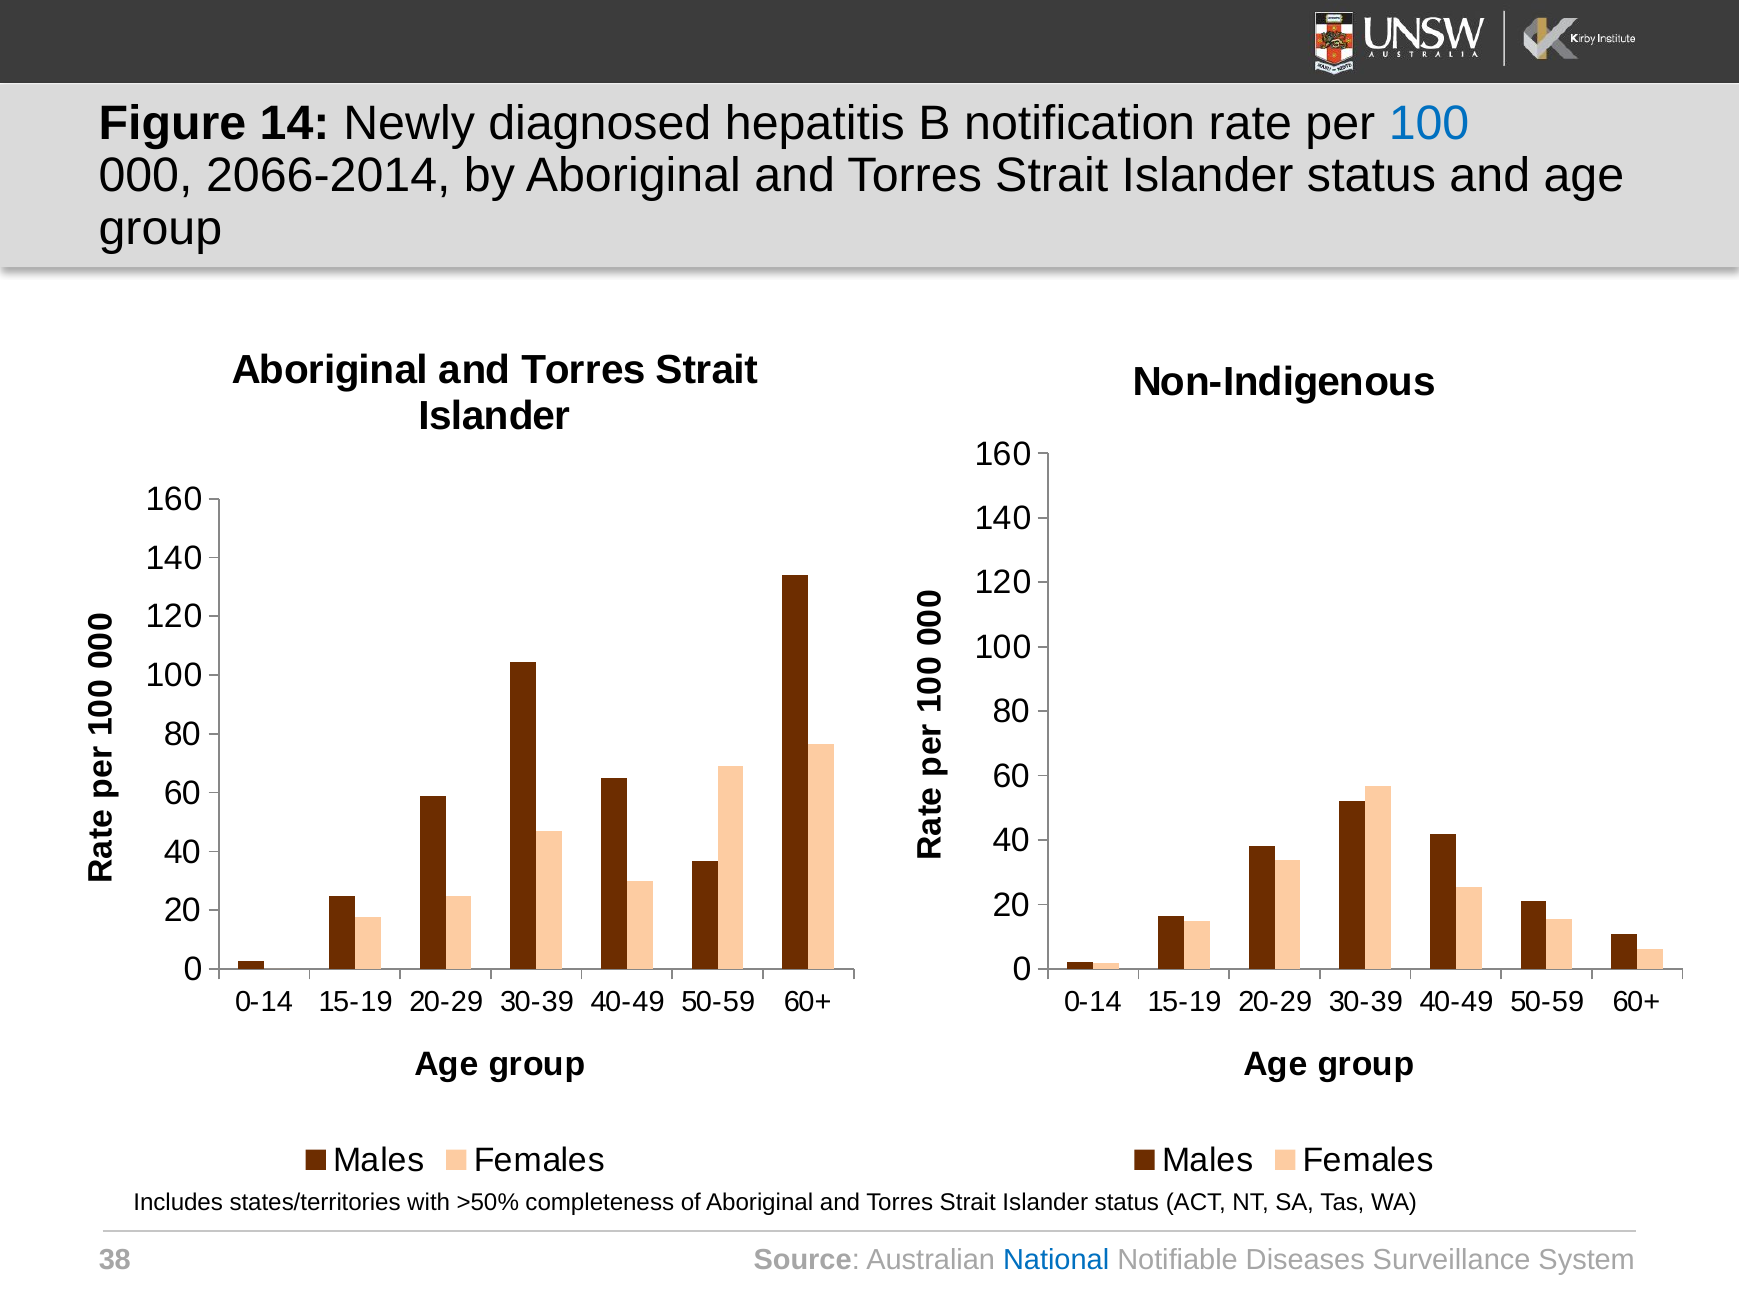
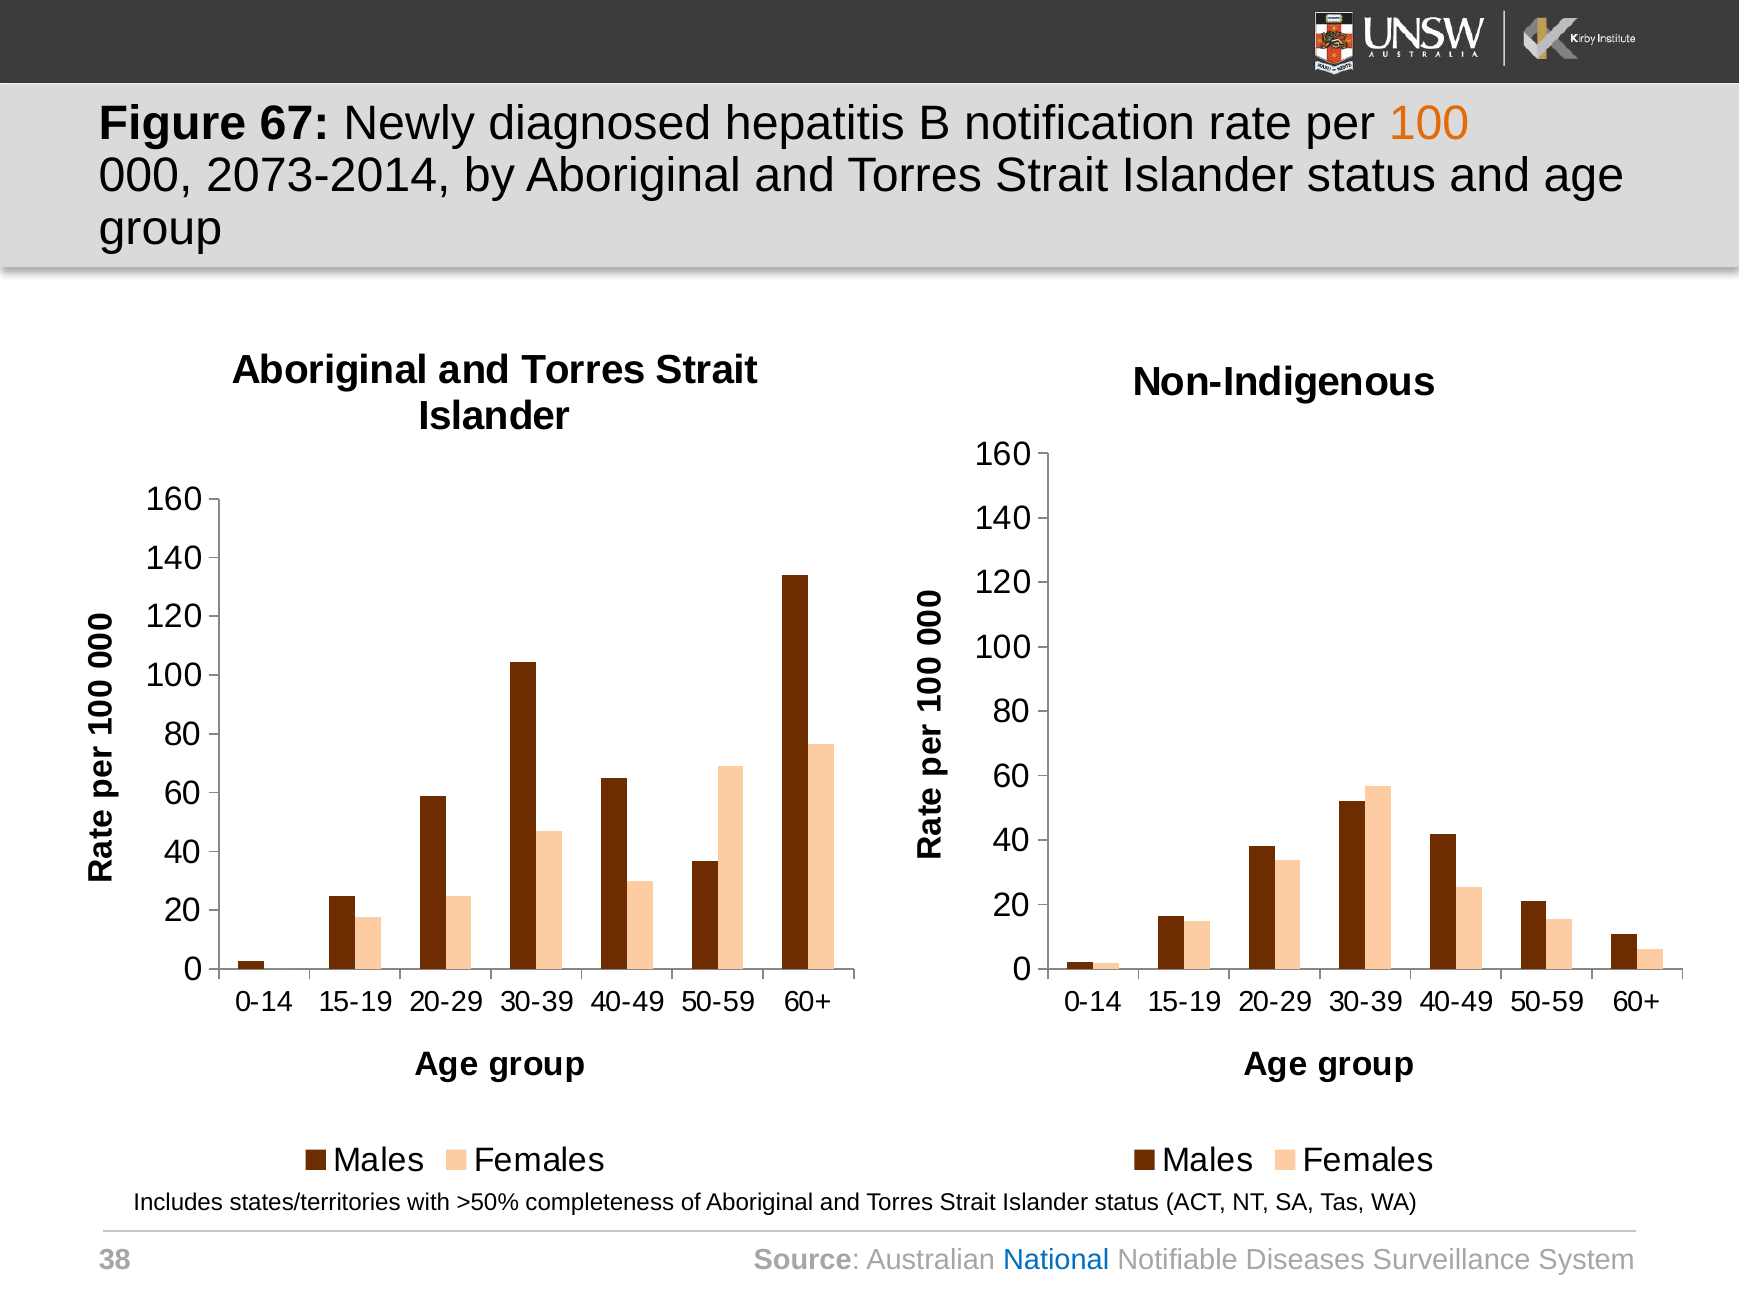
14: 14 -> 67 (295, 124)
100 colour: blue -> orange (1429, 124)
2066-2014: 2066-2014 -> 2073-2014 (328, 176)
